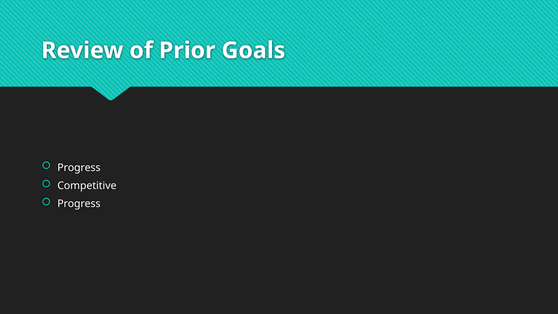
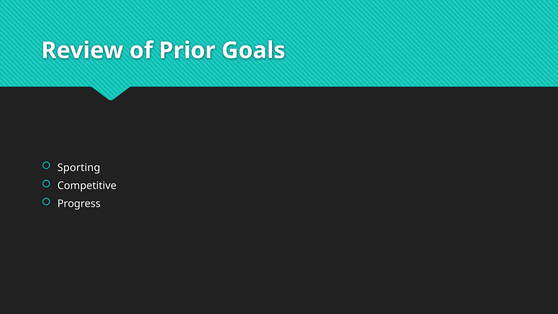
Progress: Progress -> Sporting (79, 168)
